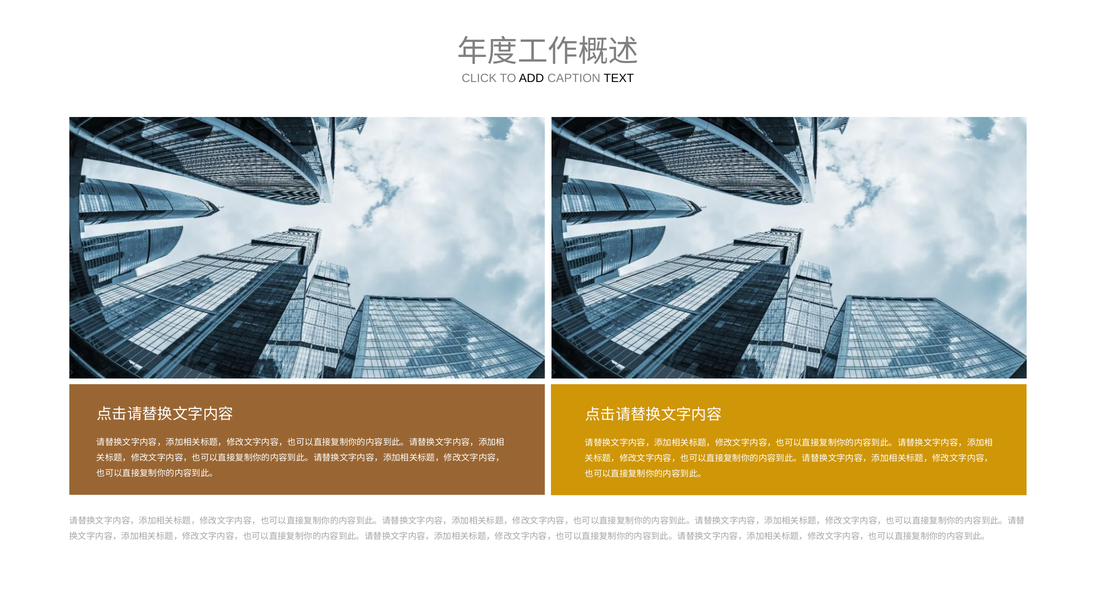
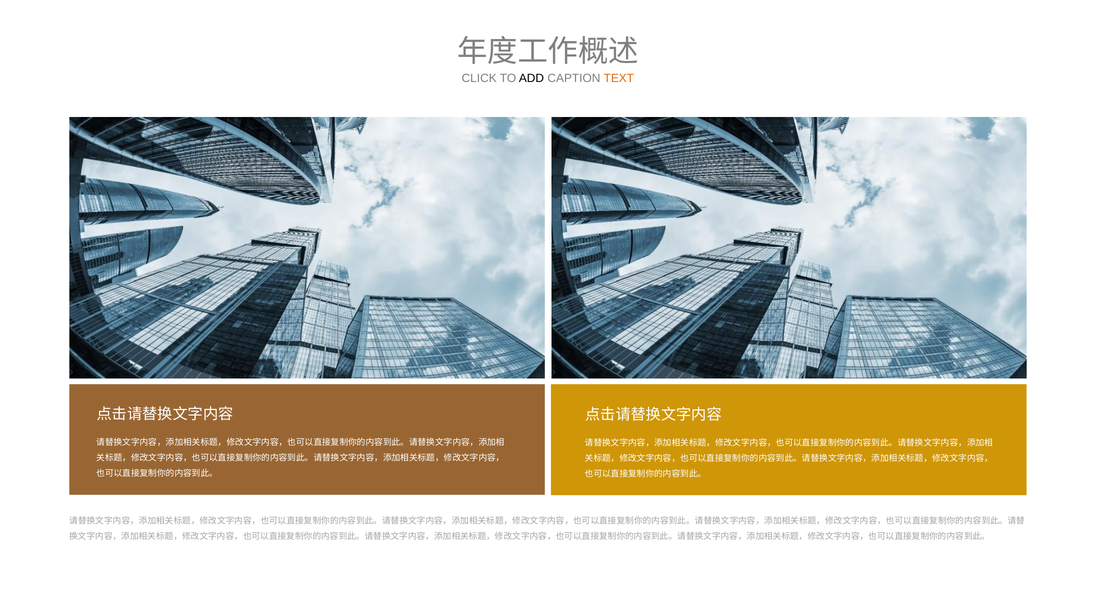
TEXT colour: black -> orange (619, 78)
